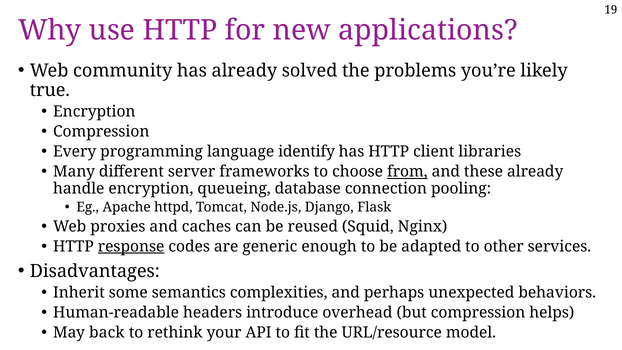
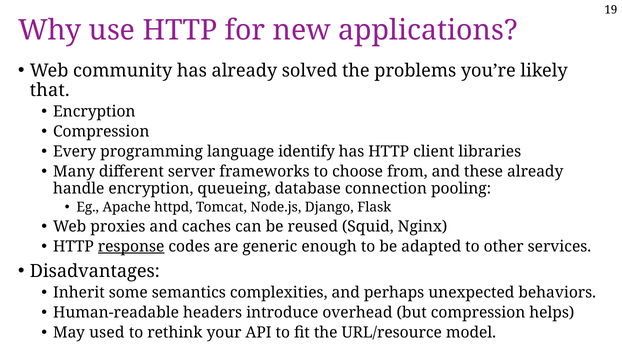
true: true -> that (50, 90)
from underline: present -> none (407, 172)
back: back -> used (107, 333)
